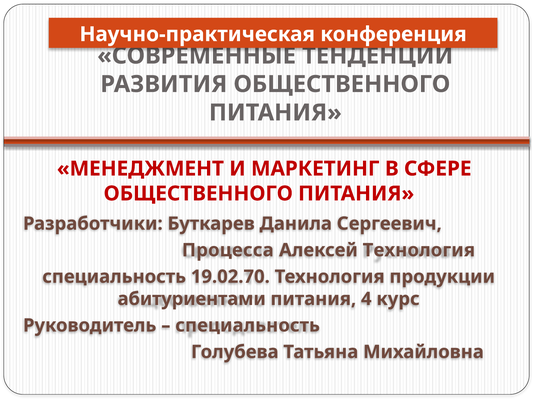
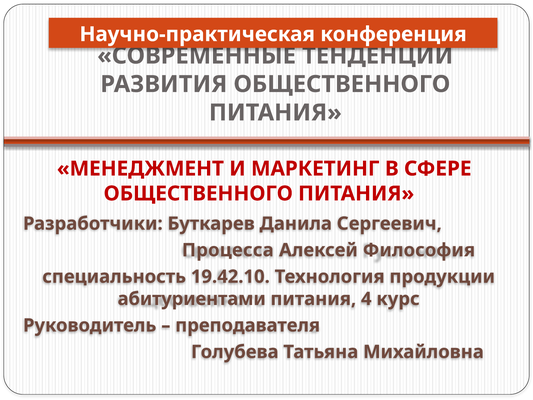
Алексей Технология: Технология -> Философия (419, 250)
19.02.70: 19.02.70 -> 19.42.10 (230, 276)
специальность: специальность -> преподавателя (248, 325)
